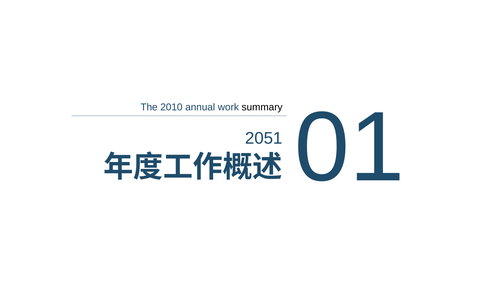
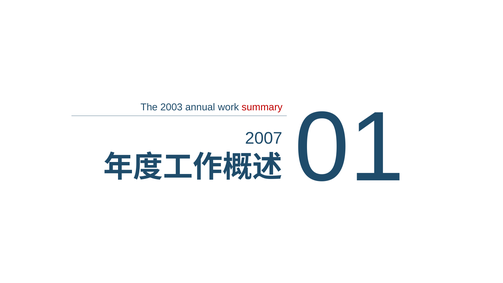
2010: 2010 -> 2003 (171, 107)
summary colour: black -> red (262, 107)
2051: 2051 -> 2007 (264, 138)
